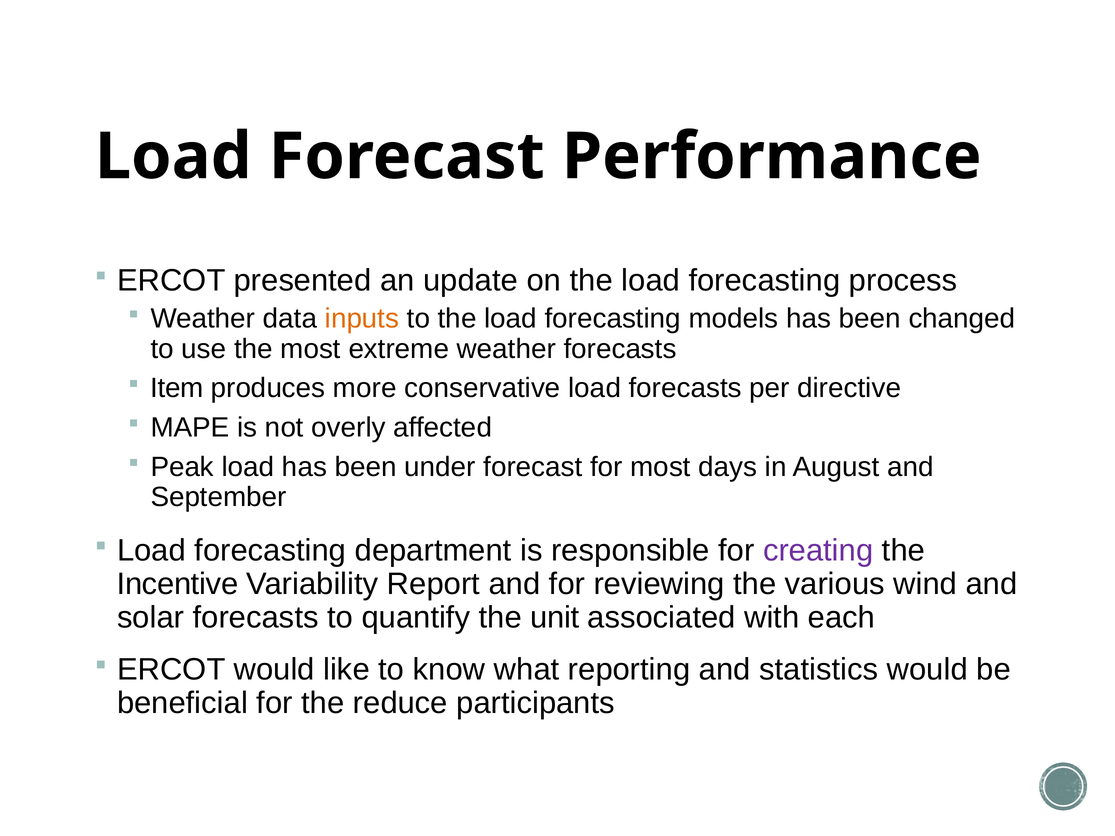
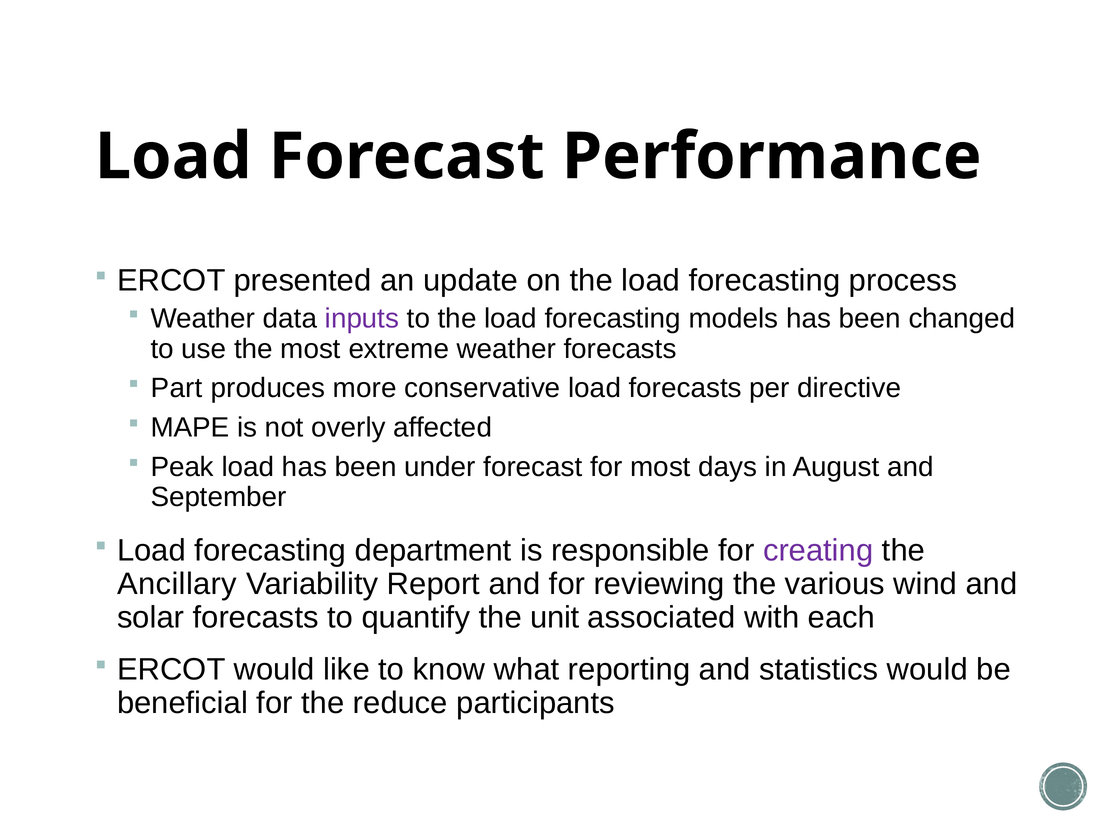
inputs colour: orange -> purple (362, 319)
Item: Item -> Part (177, 388)
Incentive: Incentive -> Ancillary (177, 584)
